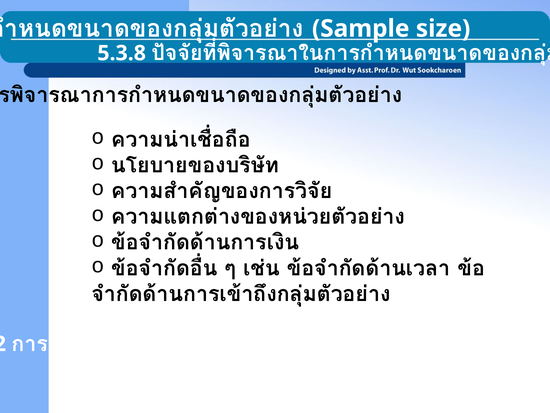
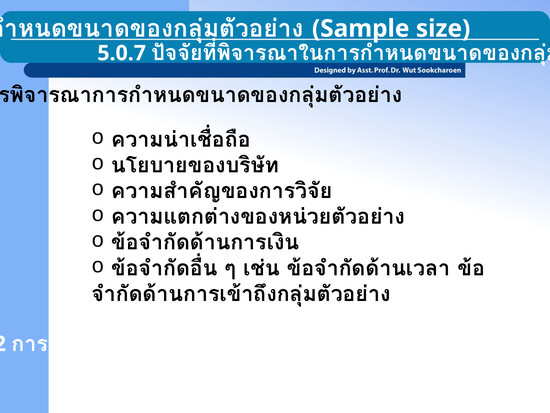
5.3.8: 5.3.8 -> 5.0.7 (122, 53)
